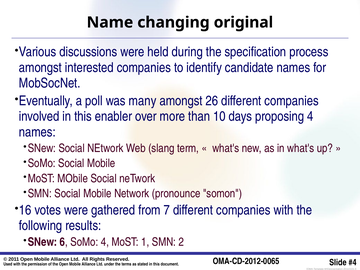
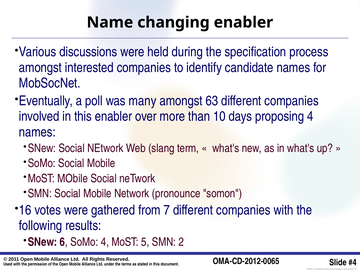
changing original: original -> enabler (243, 22)
26: 26 -> 63 (212, 101)
1: 1 -> 5 (145, 242)
